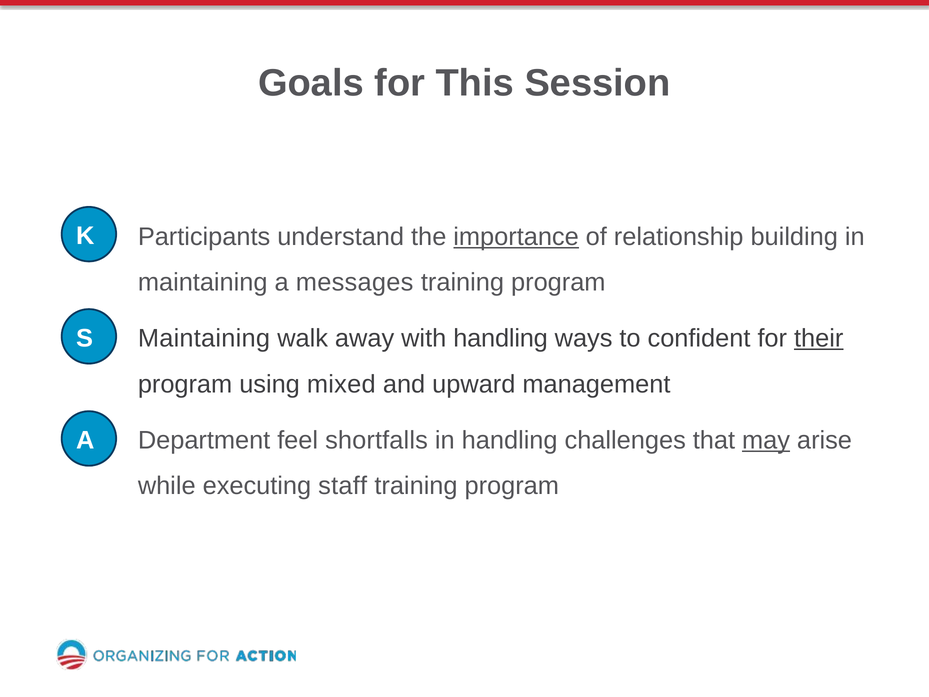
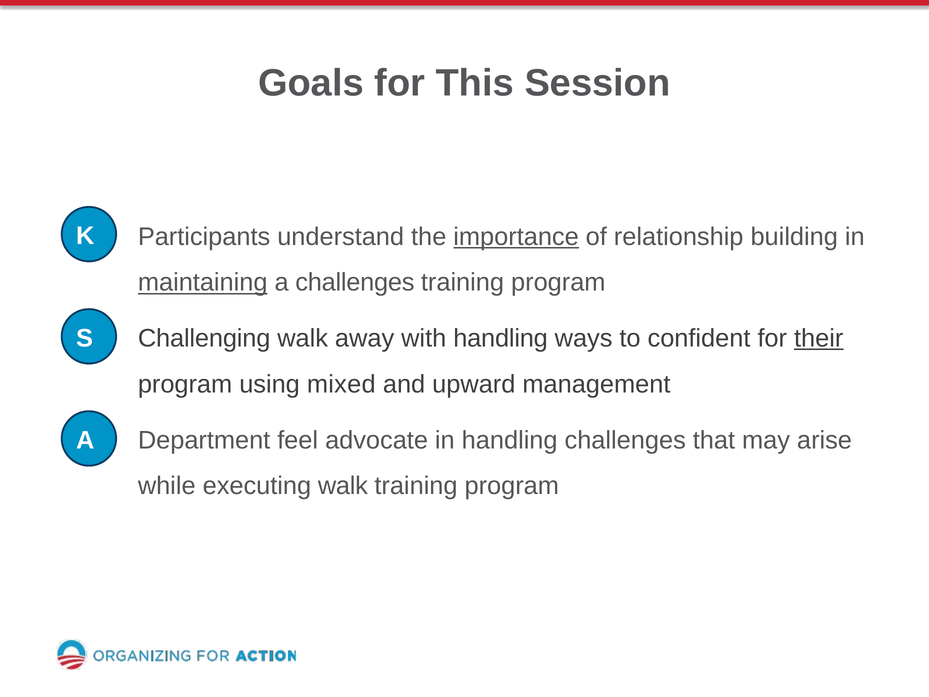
maintaining underline: none -> present (203, 283)
a messages: messages -> challenges (355, 283)
Maintaining: Maintaining -> Challenging (204, 338)
shortfalls: shortfalls -> advocate (377, 440)
may underline: present -> none (766, 440)
executing staff: staff -> walk (343, 486)
